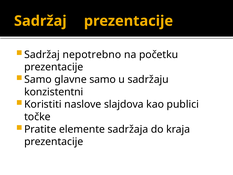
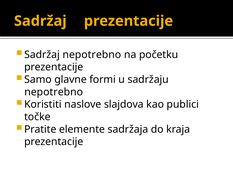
glavne samo: samo -> formi (103, 79)
konzistentni: konzistentni -> nepotrebno (54, 92)
